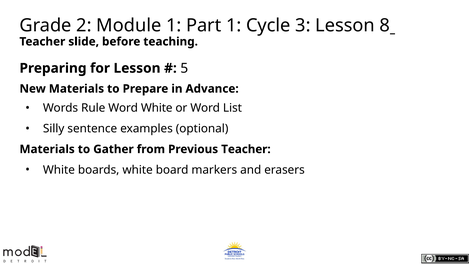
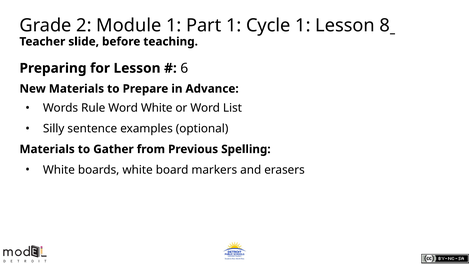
Cycle 3: 3 -> 1 (303, 25)
5: 5 -> 6 (184, 68)
Previous Teacher: Teacher -> Spelling (246, 149)
